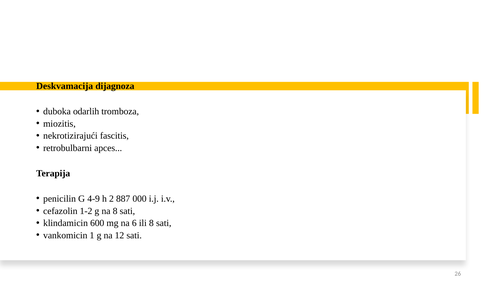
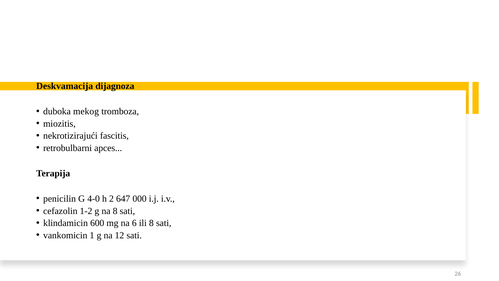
odarlih: odarlih -> mekog (86, 111)
4-9: 4-9 -> 4-0 (94, 199)
887: 887 -> 647 (123, 199)
